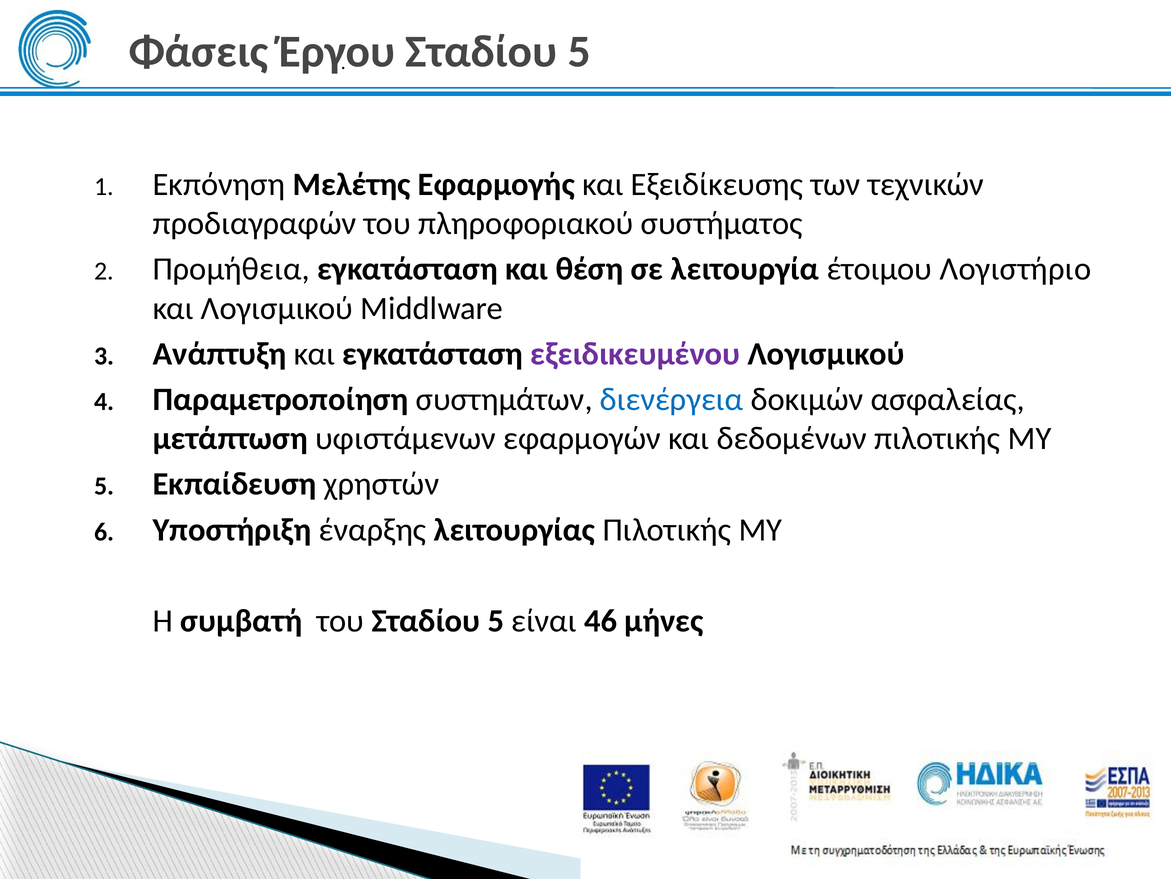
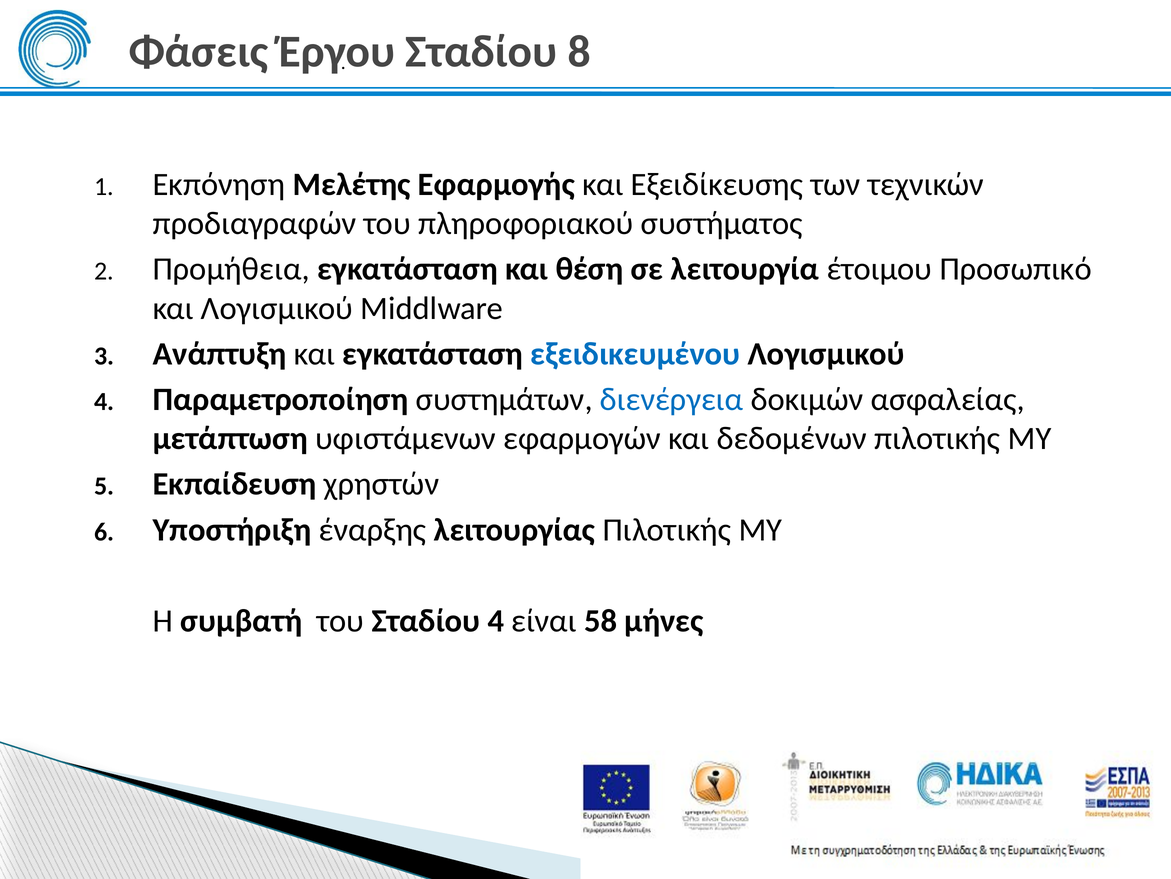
5: 5 -> 8 (579, 52)
Λογιστήριο: Λογιστήριο -> Προσωπικό (1016, 269)
εξειδικευμένου colour: purple -> blue (635, 354)
του Σταδίου 5: 5 -> 4 (496, 620)
46: 46 -> 58 (601, 620)
